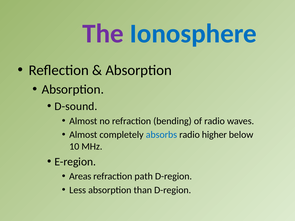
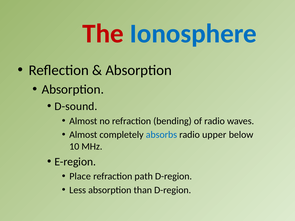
The colour: purple -> red (103, 34)
higher: higher -> upper (214, 135)
Areas: Areas -> Place (80, 177)
